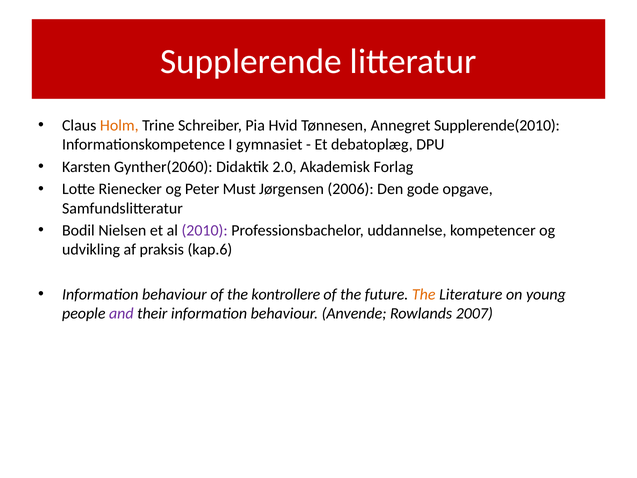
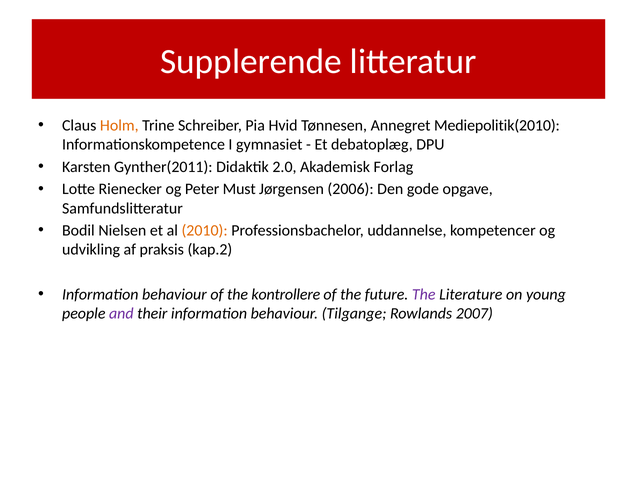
Supplerende(2010: Supplerende(2010 -> Mediepolitik(2010 (497, 125)
Gynther(2060: Gynther(2060 -> Gynther(2011 (163, 167)
2010 colour: purple -> orange (205, 230)
kap.6: kap.6 -> kap.2 (210, 250)
The colour: orange -> purple (424, 294)
Anvende: Anvende -> Tilgange (354, 313)
